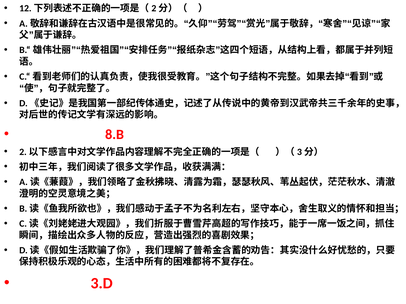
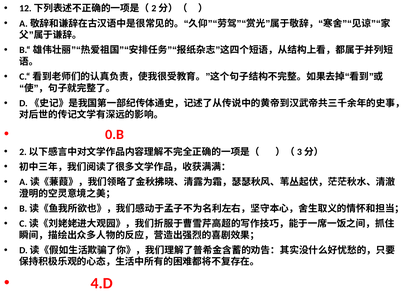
8.B: 8.B -> 0.B (115, 135)
3.D: 3.D -> 4.D (102, 284)
